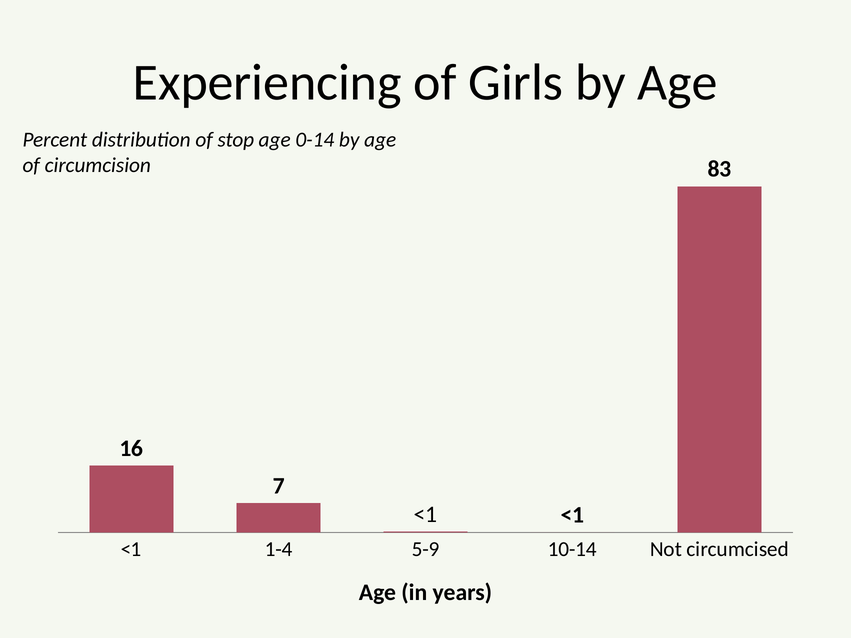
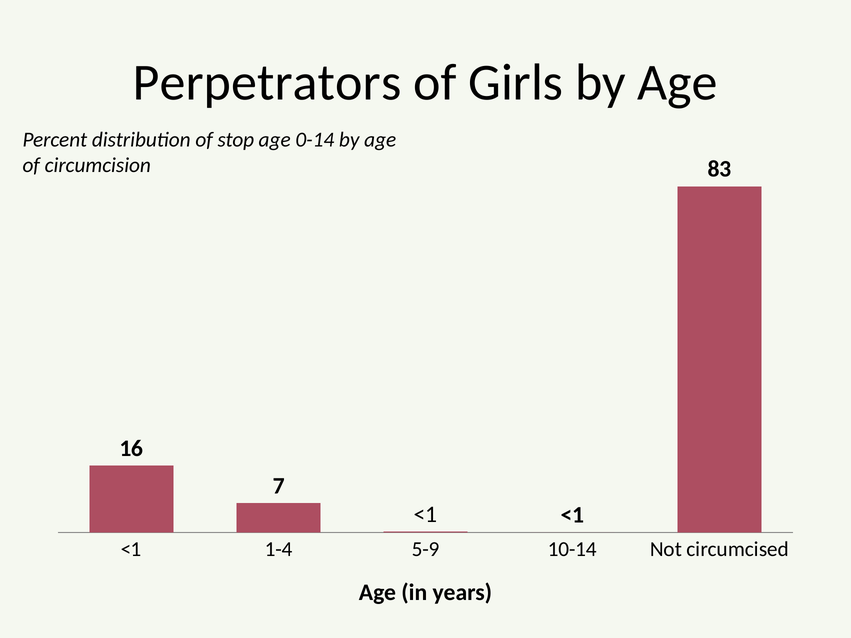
Experiencing: Experiencing -> Perpetrators (267, 82)
